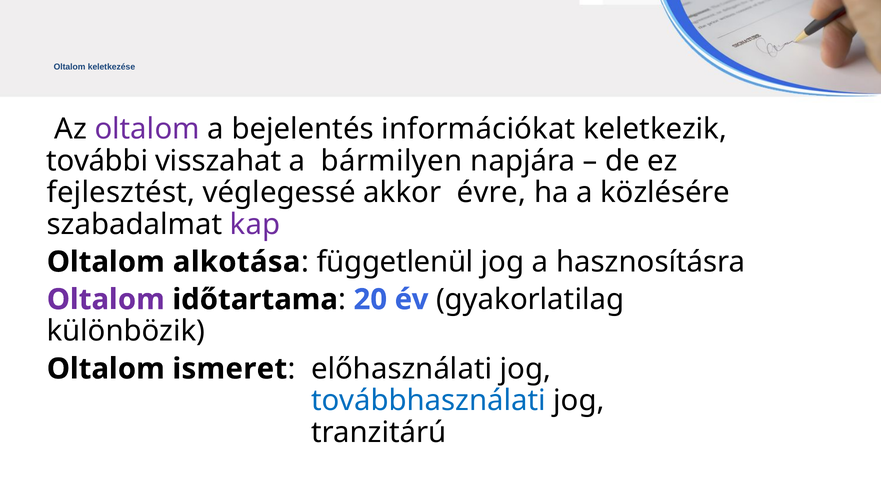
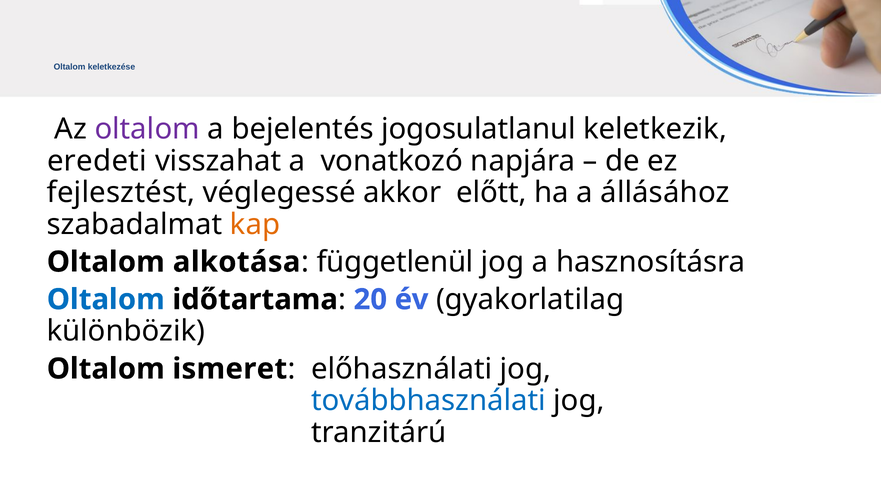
információkat: információkat -> jogosulatlanul (479, 129)
további: további -> eredeti (97, 161)
bármilyen: bármilyen -> vonatkozó (392, 161)
évre: évre -> előtt (492, 192)
közlésére: közlésére -> állásához (665, 192)
kap colour: purple -> orange (255, 224)
Oltalom colour: purple -> blue (106, 299)
